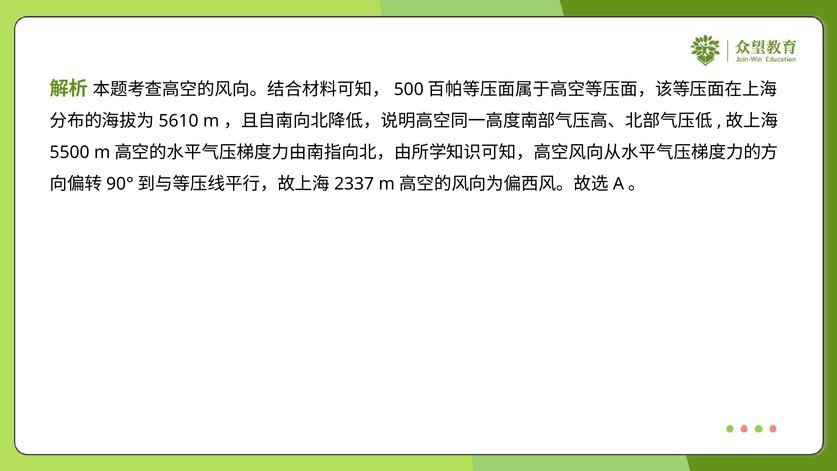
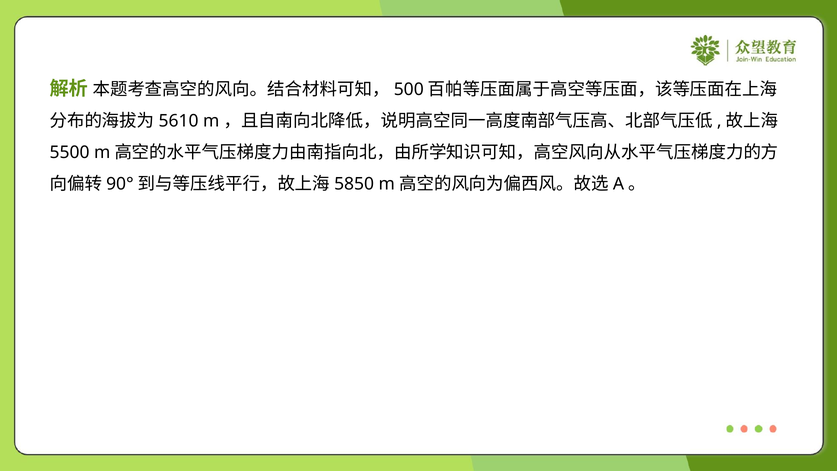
2337: 2337 -> 5850 (354, 184)
